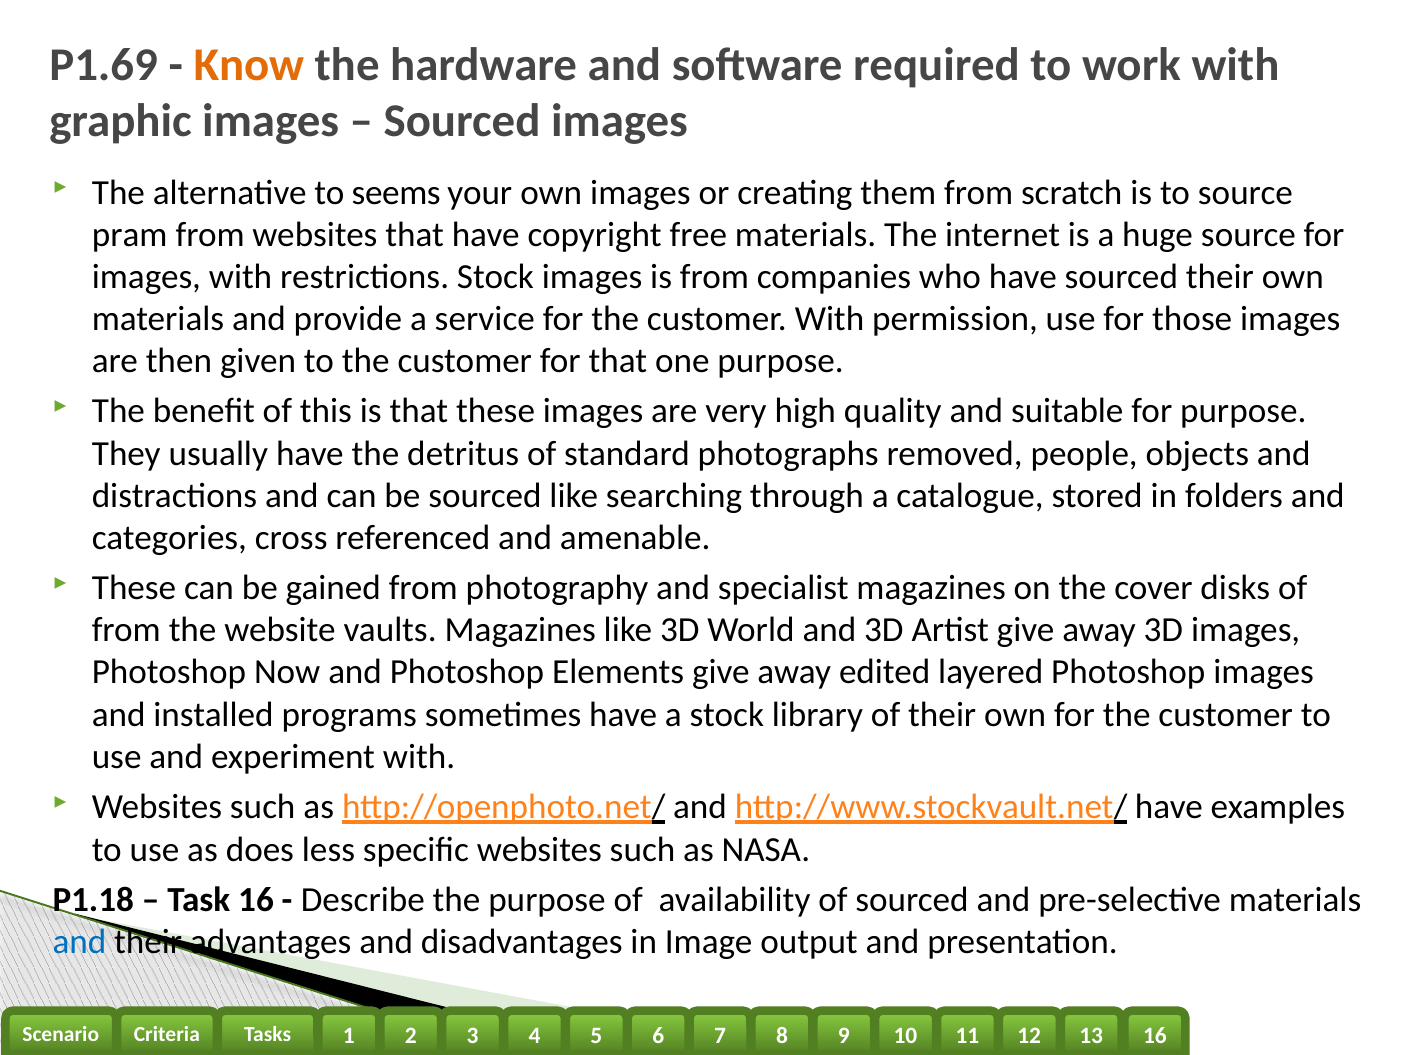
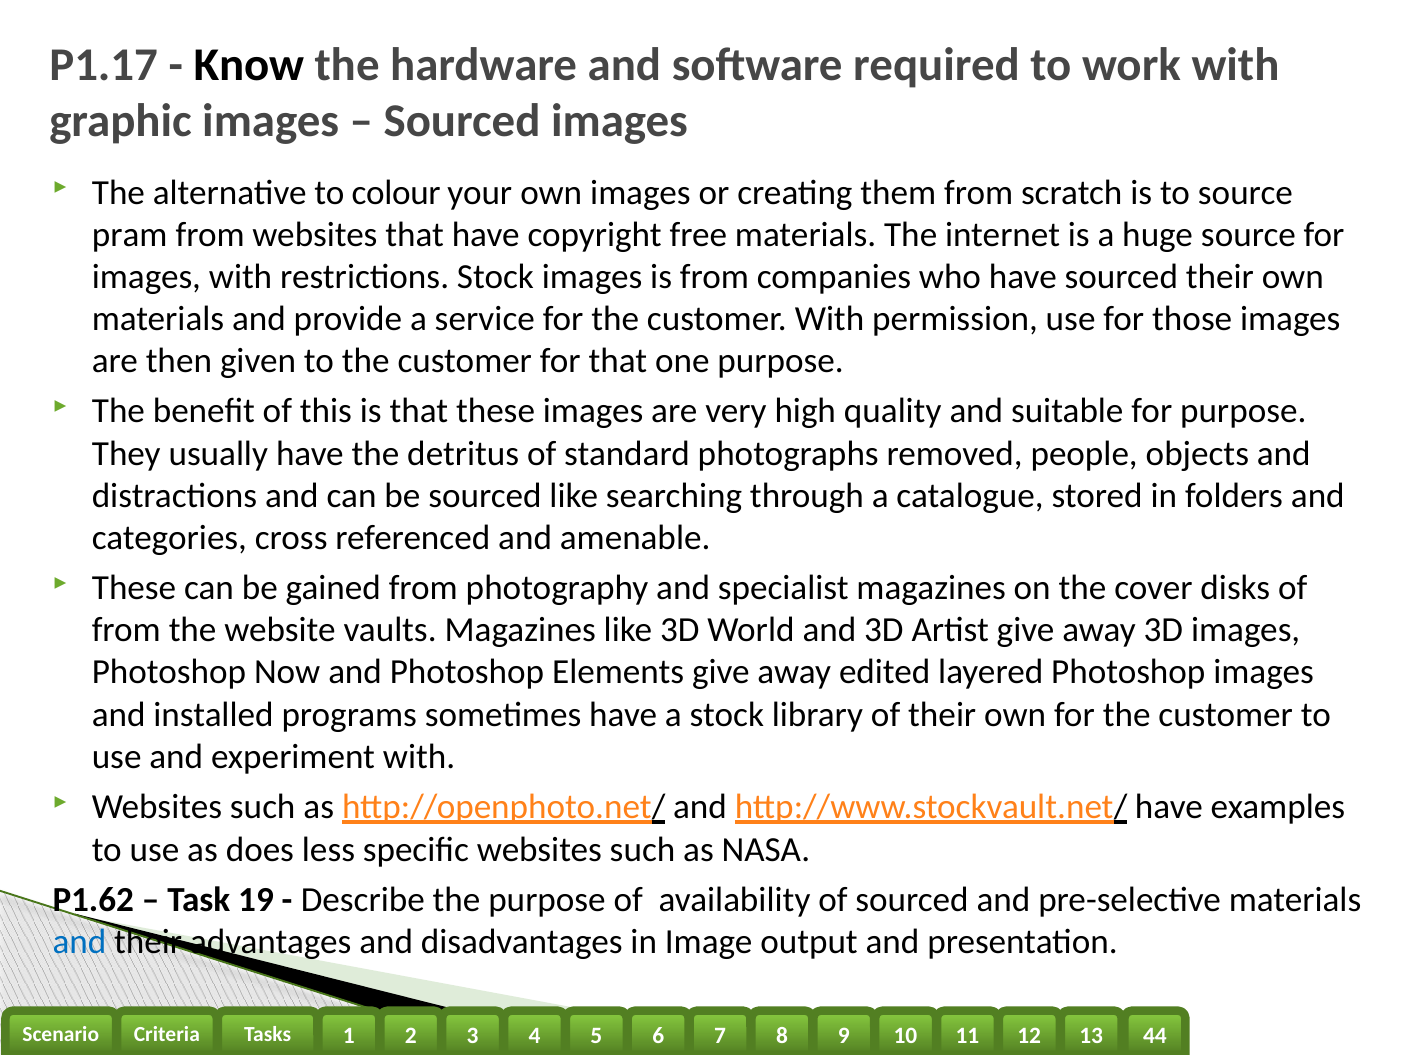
P1.69: P1.69 -> P1.17 (104, 65)
Know colour: orange -> black (249, 65)
seems: seems -> colour (396, 192)
P1.18: P1.18 -> P1.62 (93, 900)
Task 16: 16 -> 19 (256, 900)
16: 16 -> 44 (1155, 1036)
